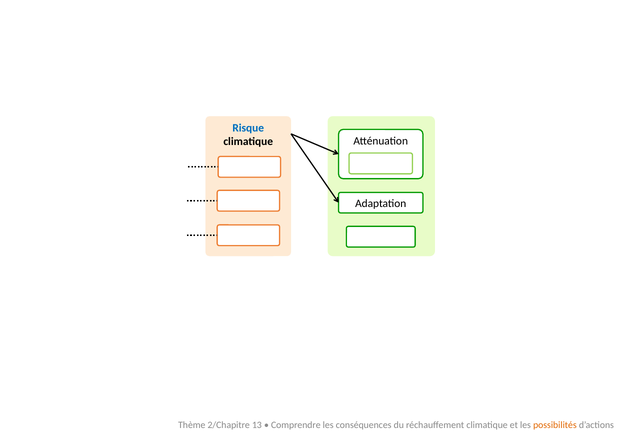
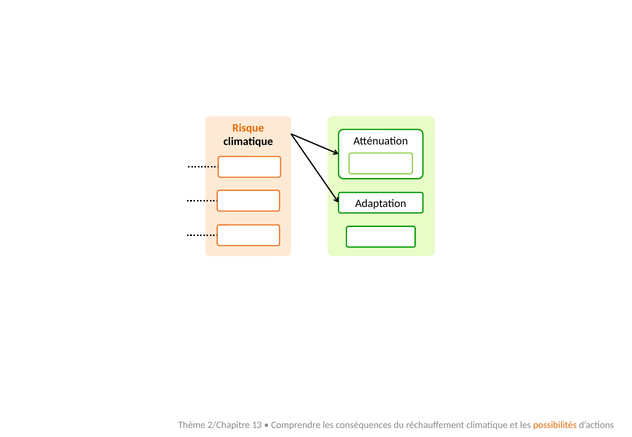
Risque colour: blue -> orange (248, 128)
